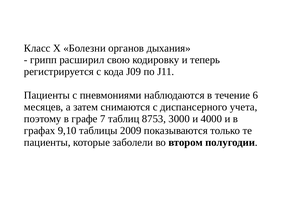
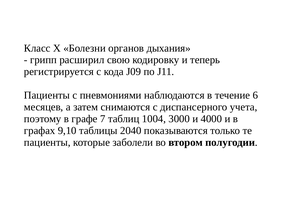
8753: 8753 -> 1004 (154, 119)
2009: 2009 -> 2040 (131, 131)
